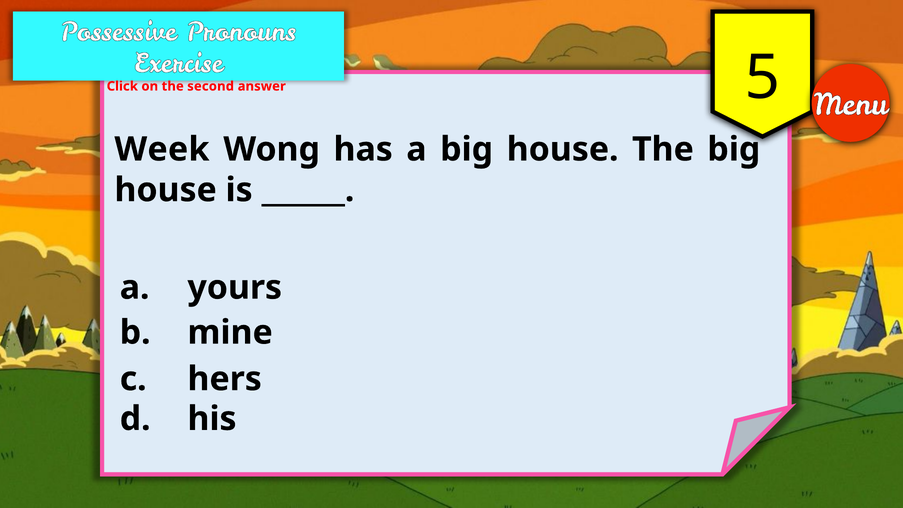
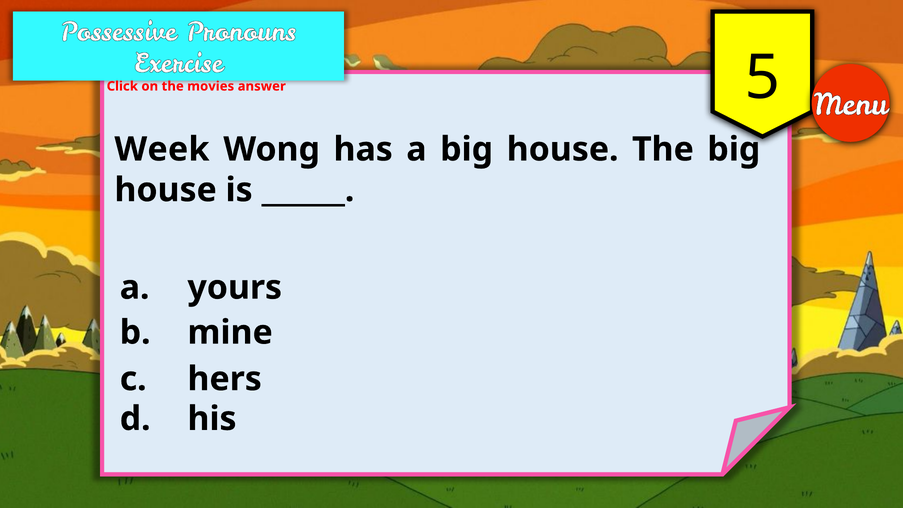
second: second -> movies (211, 86)
